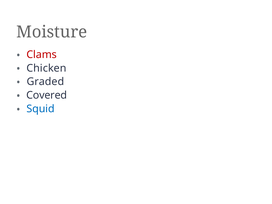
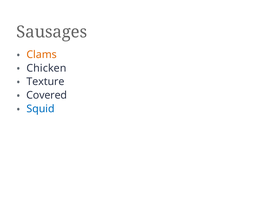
Moisture: Moisture -> Sausages (52, 32)
Clams colour: red -> orange (42, 55)
Graded: Graded -> Texture (45, 82)
